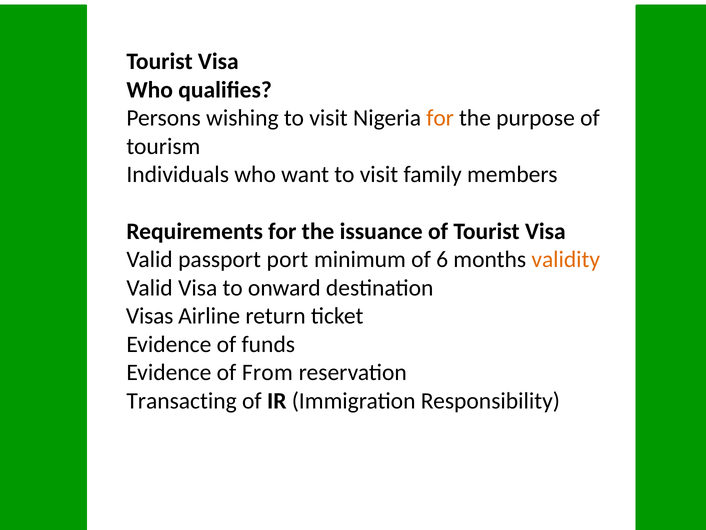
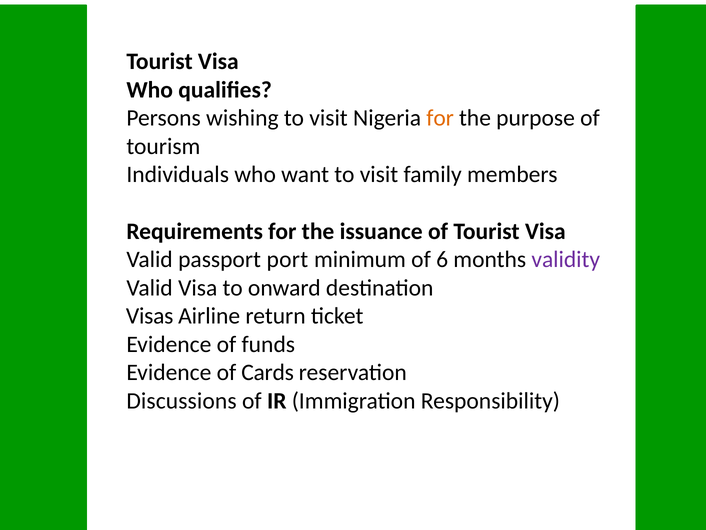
validity colour: orange -> purple (566, 259)
From: From -> Cards (268, 372)
Transacting: Transacting -> Discussions (181, 400)
